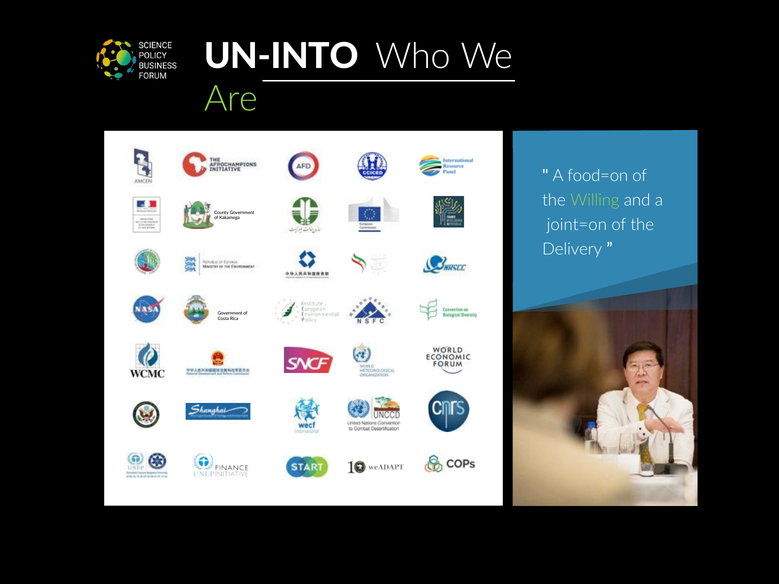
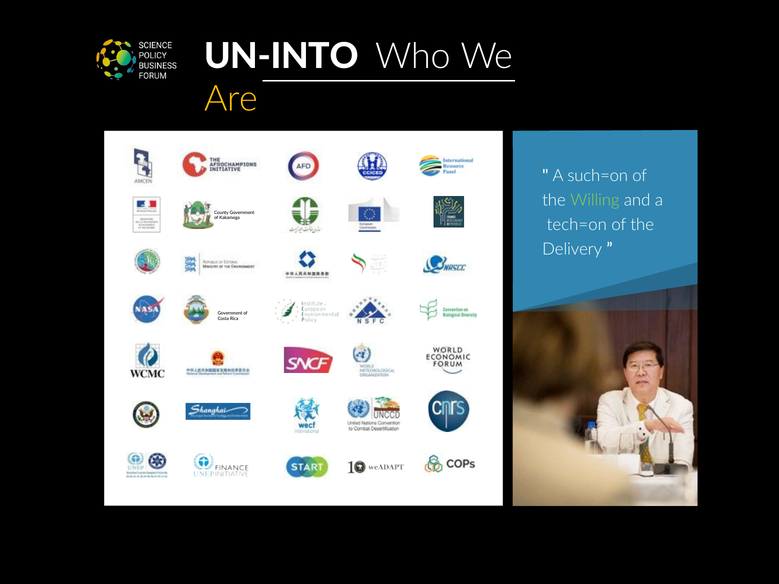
Are colour: light green -> yellow (231, 99)
food=on: food=on -> such=on (598, 176)
joint=on: joint=on -> tech=on (577, 225)
